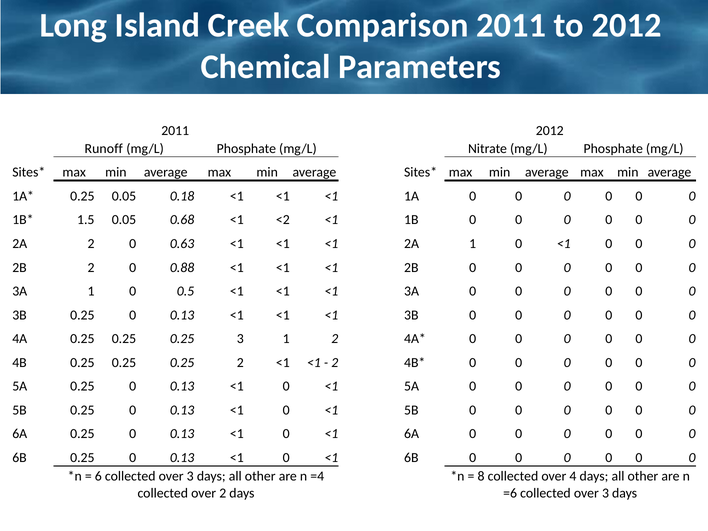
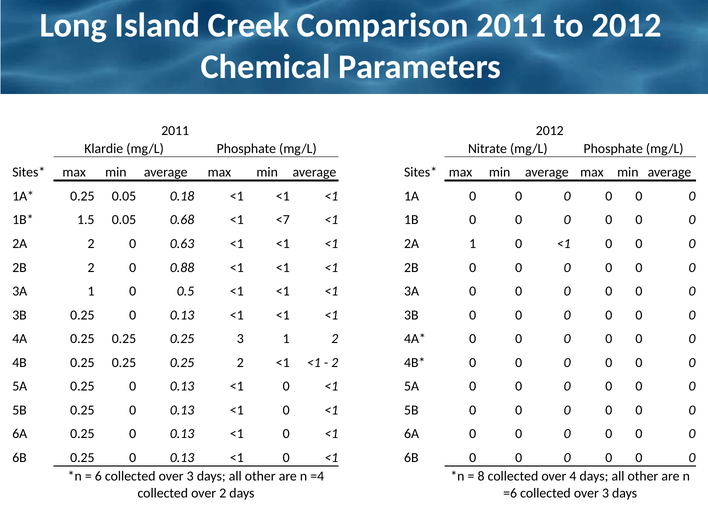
Runoff: Runoff -> Klardie (104, 149)
<2: <2 -> <7 (283, 220)
